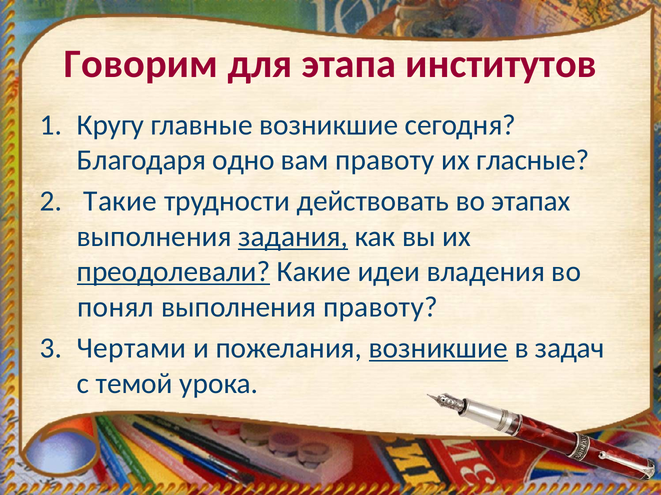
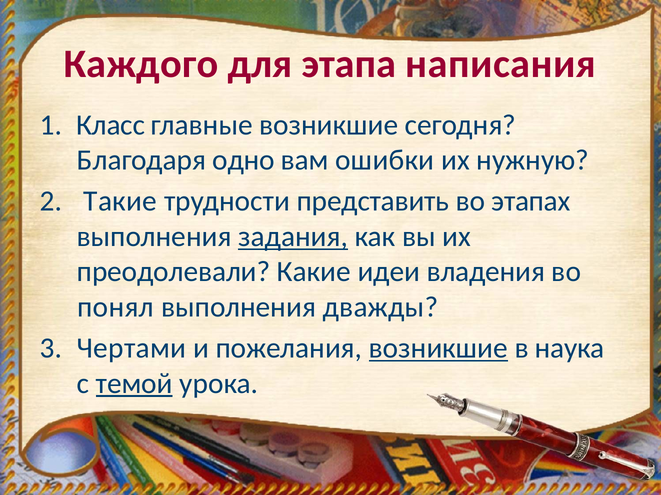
Говорим: Говорим -> Каждого (141, 64)
институтов: институтов -> написания (501, 64)
Кругу: Кругу -> Класс (111, 125)
вам правоту: правоту -> ошибки (385, 160)
гласные: гласные -> нужную (533, 160)
действовать: действовать -> представить (373, 202)
преодолевали underline: present -> none (174, 272)
выполнения правоту: правоту -> дважды (381, 307)
задач: задач -> наука (570, 349)
темой underline: none -> present (134, 384)
